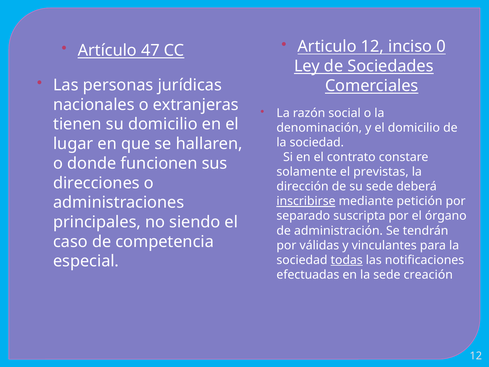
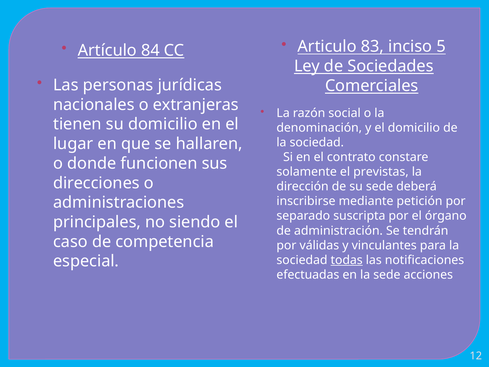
47: 47 -> 84 (150, 50)
Articulo 12: 12 -> 83 (372, 47)
0: 0 -> 5 (441, 47)
inscribirse underline: present -> none (306, 201)
creación: creación -> acciones (428, 274)
